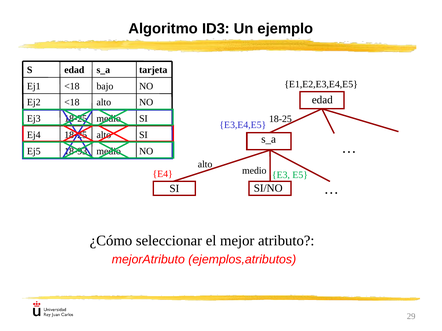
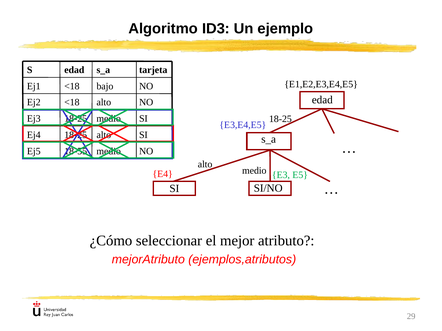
18-93: 18-93 -> 18-55 (76, 151)
